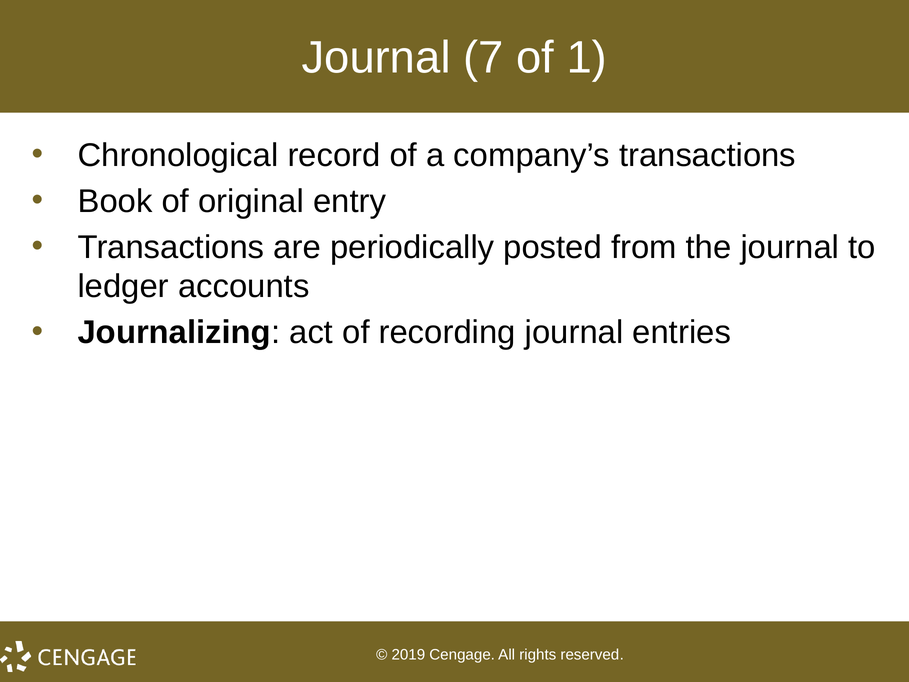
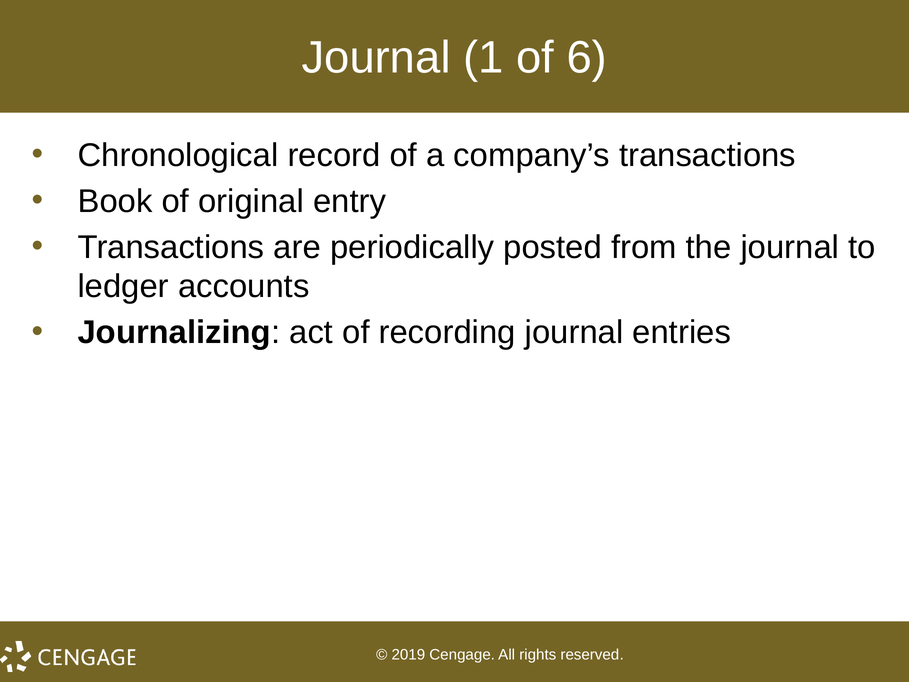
7: 7 -> 1 (483, 58)
1: 1 -> 6 (587, 58)
